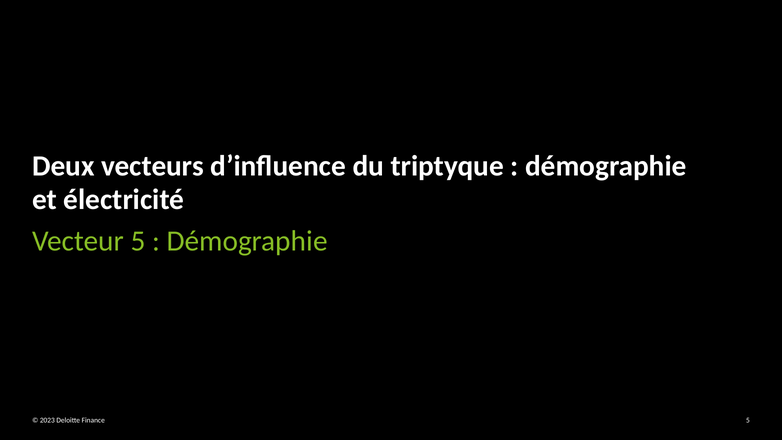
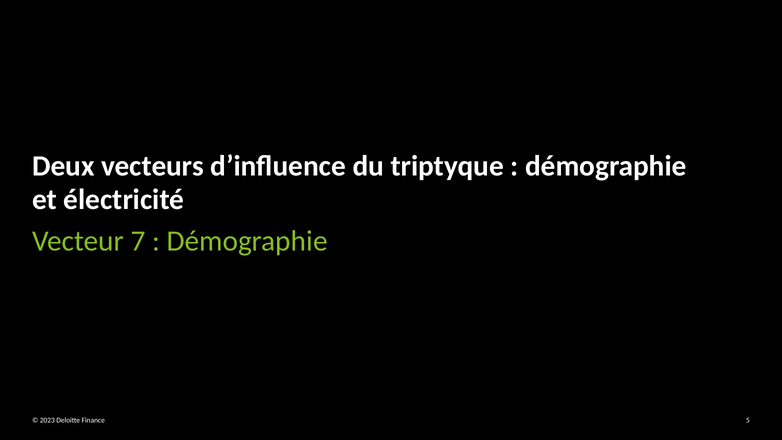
Vecteur 5: 5 -> 7 (138, 241)
